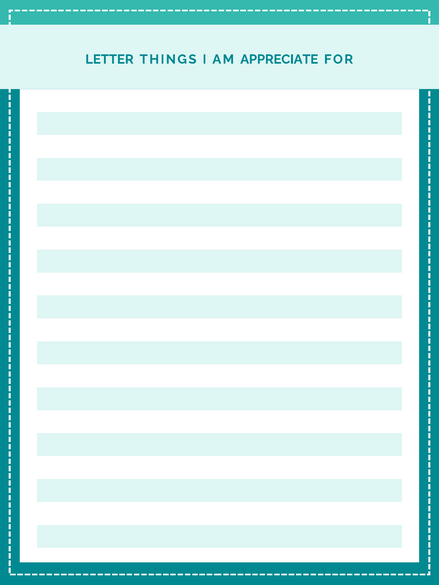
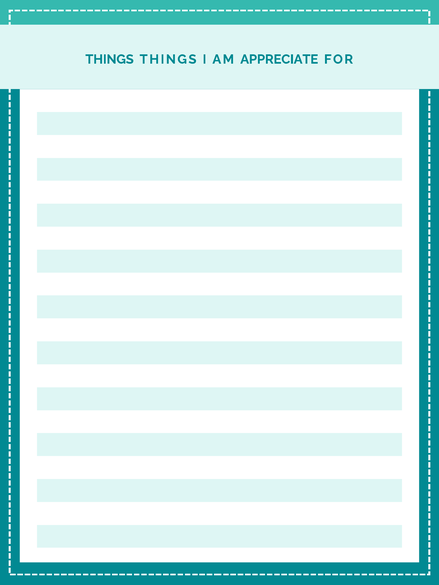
LETTER: LETTER -> THINGS (110, 59)
